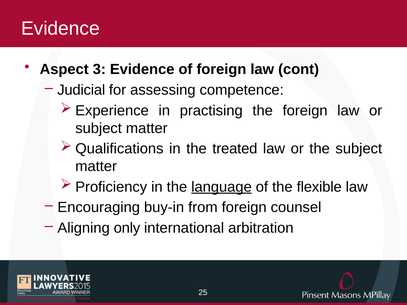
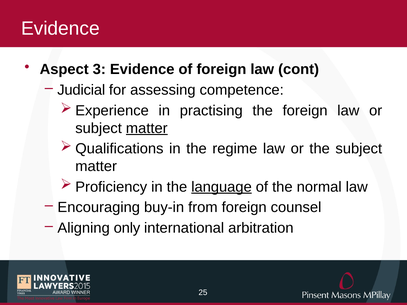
matter underline: none -> present (147, 128)
treated: treated -> regime (235, 149)
flexible: flexible -> normal (319, 187)
